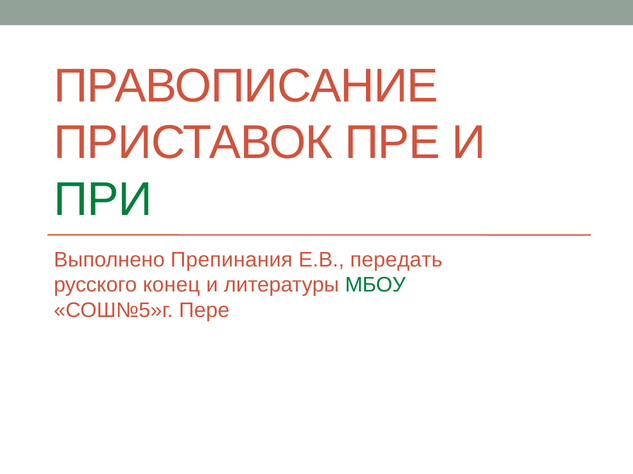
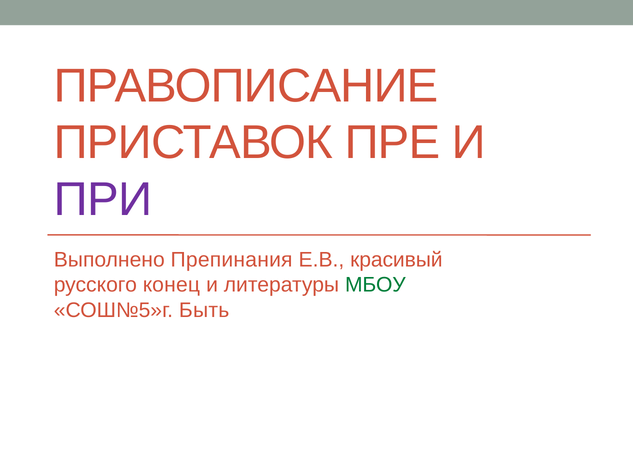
ПРИ colour: green -> purple (103, 200)
передать: передать -> красивый (396, 260)
Пере: Пере -> Быть (204, 311)
